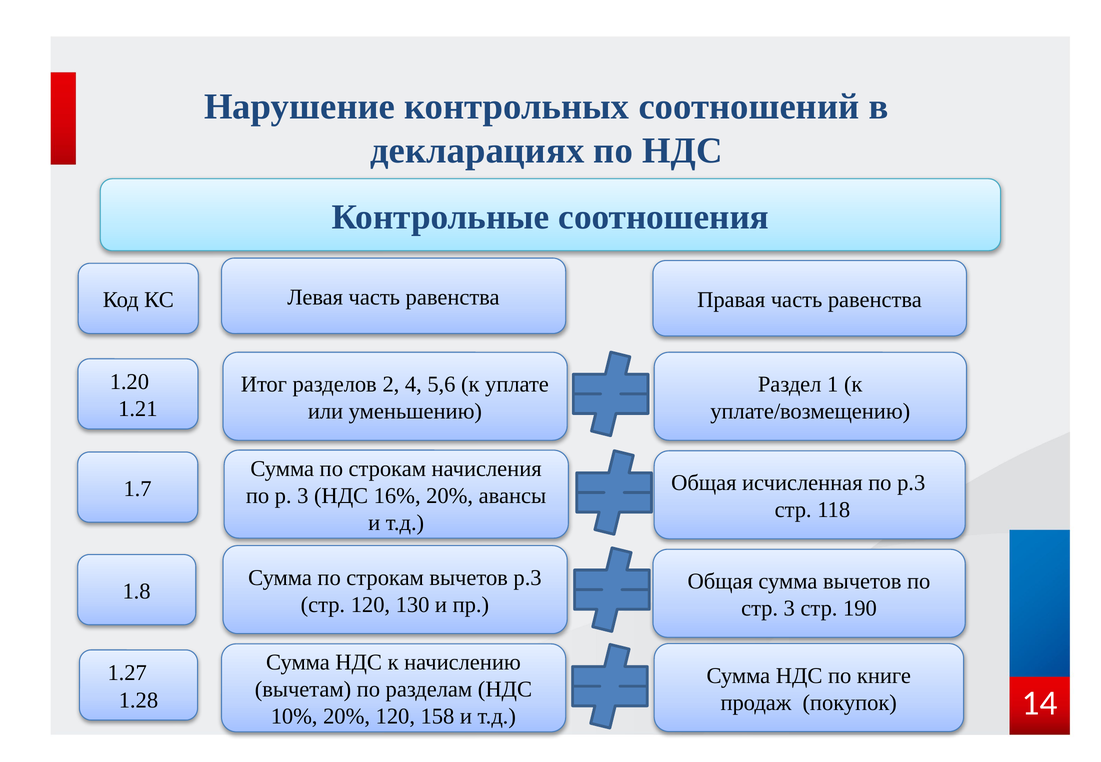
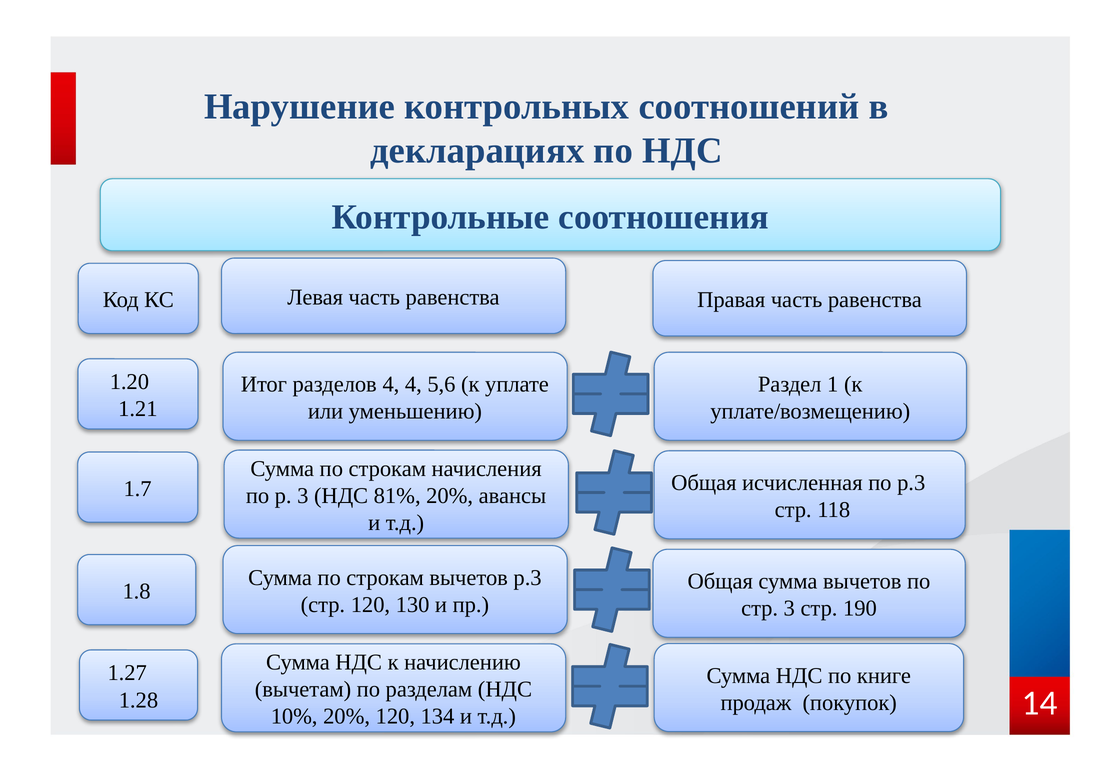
разделов 2: 2 -> 4 (391, 384)
16%: 16% -> 81% (397, 496)
158: 158 -> 134 (437, 717)
